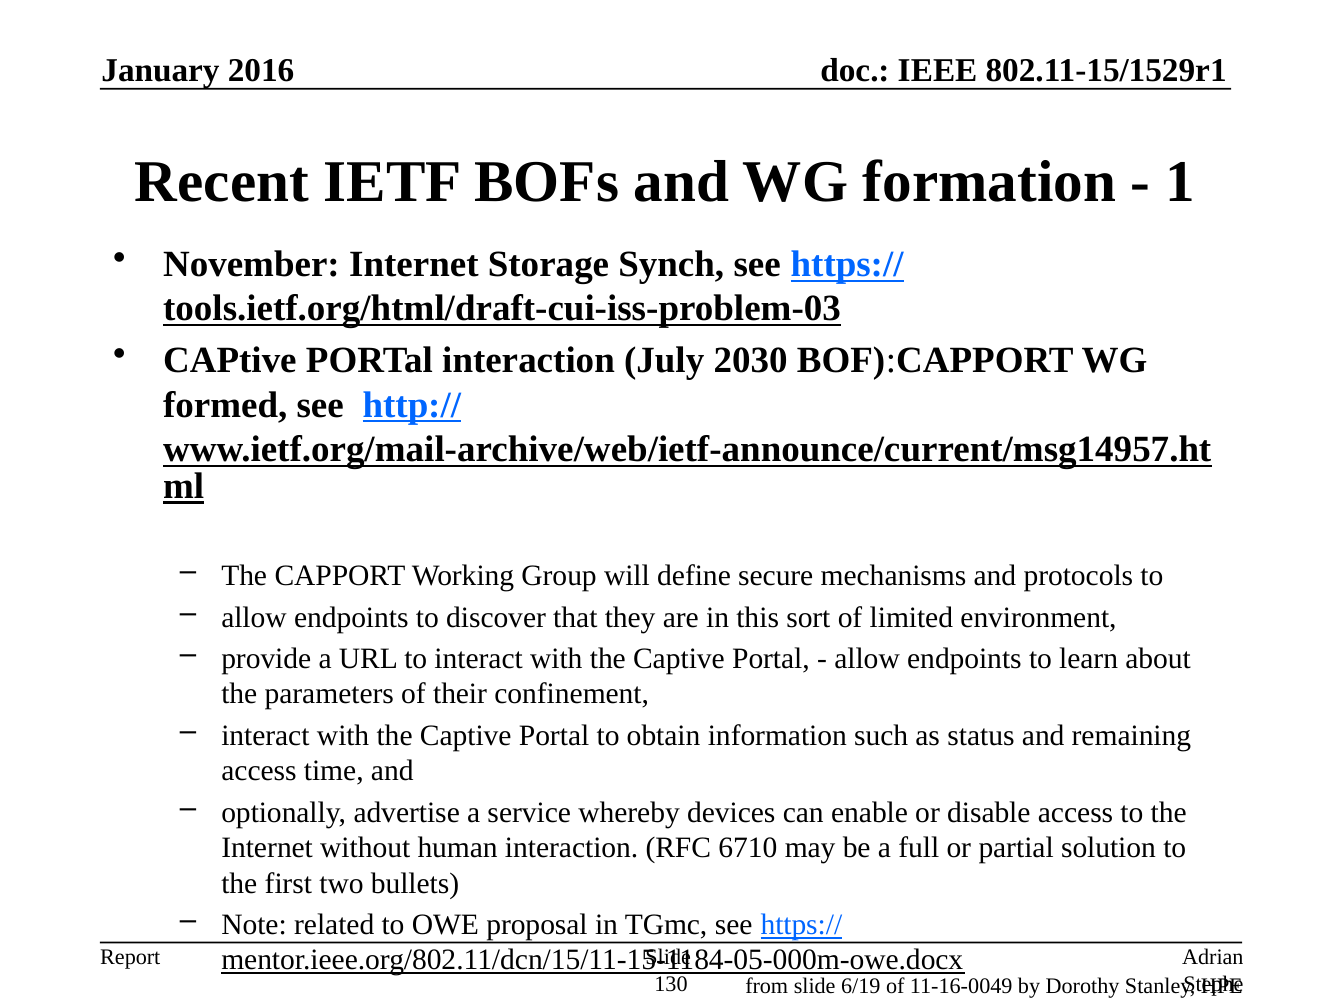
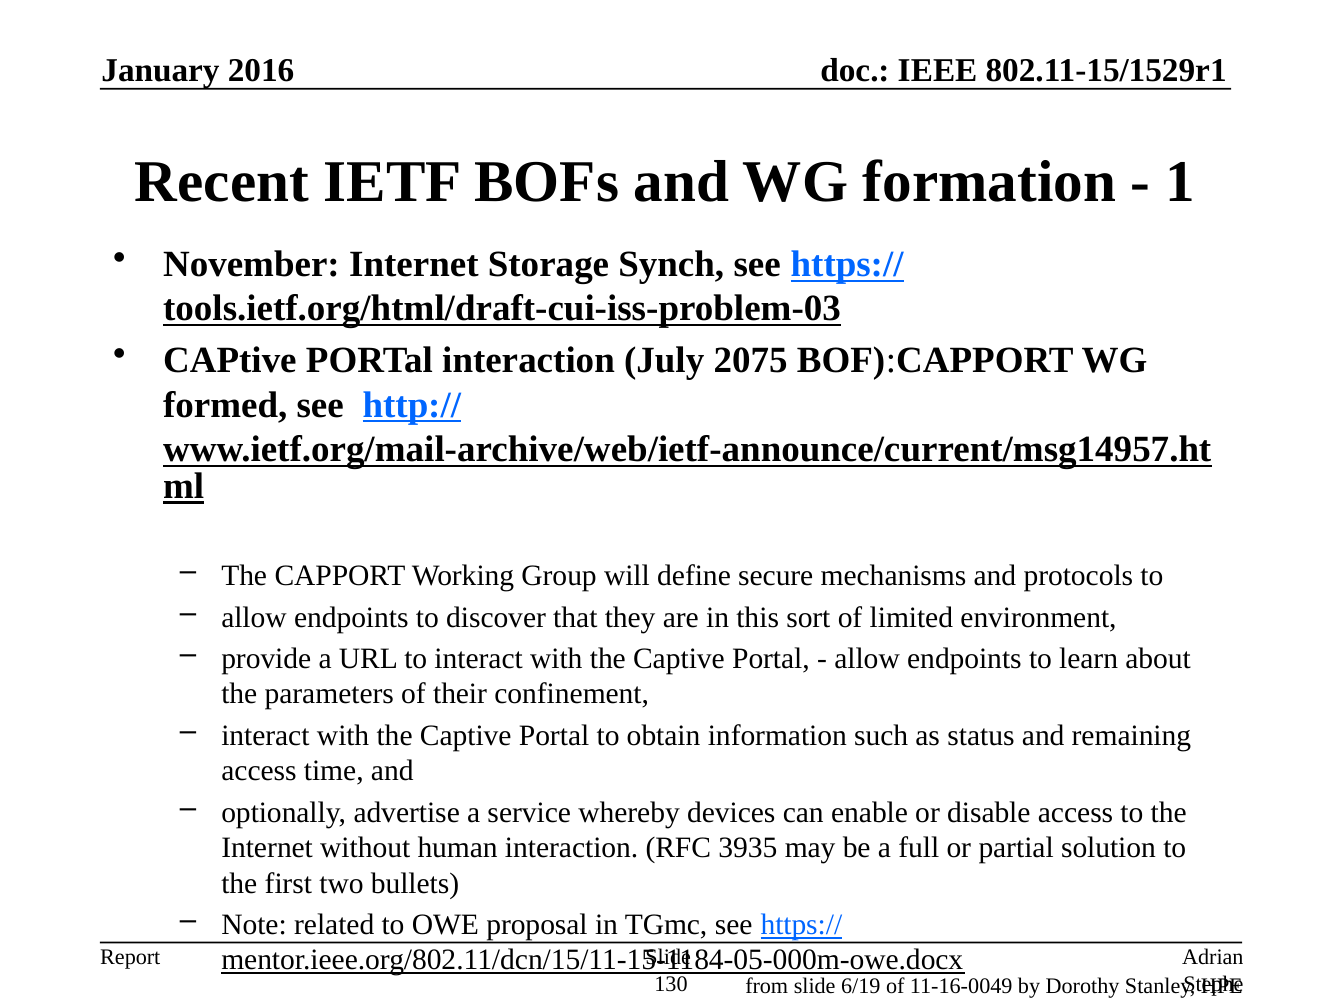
2030: 2030 -> 2075 (751, 361)
6710: 6710 -> 3935 (748, 848)
